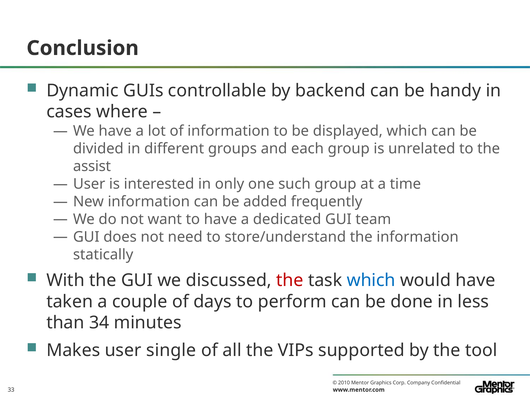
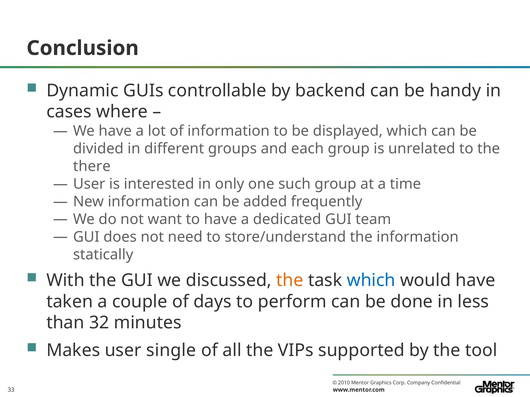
assist: assist -> there (92, 167)
the colour: red -> orange (290, 281)
34: 34 -> 32 (99, 323)
